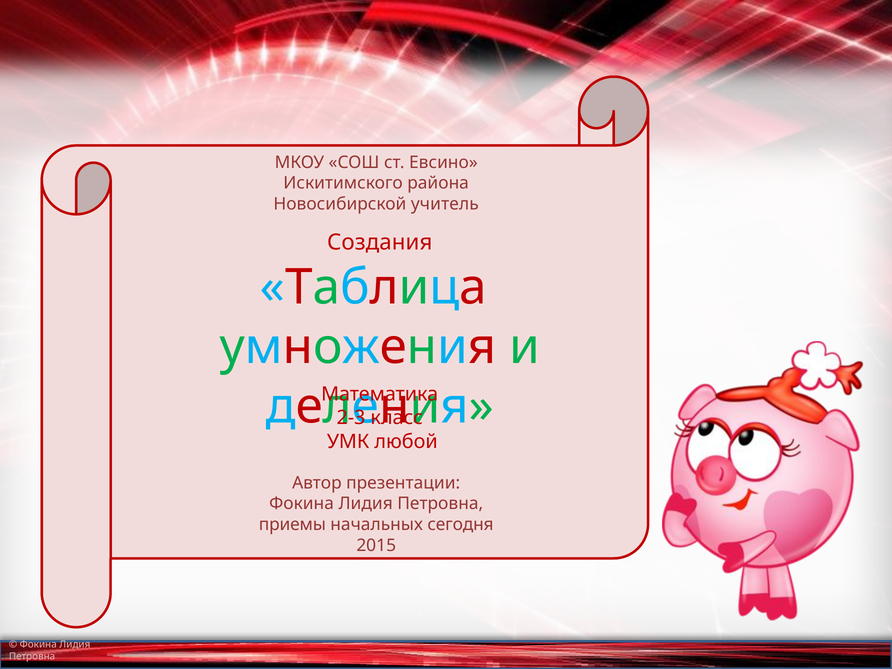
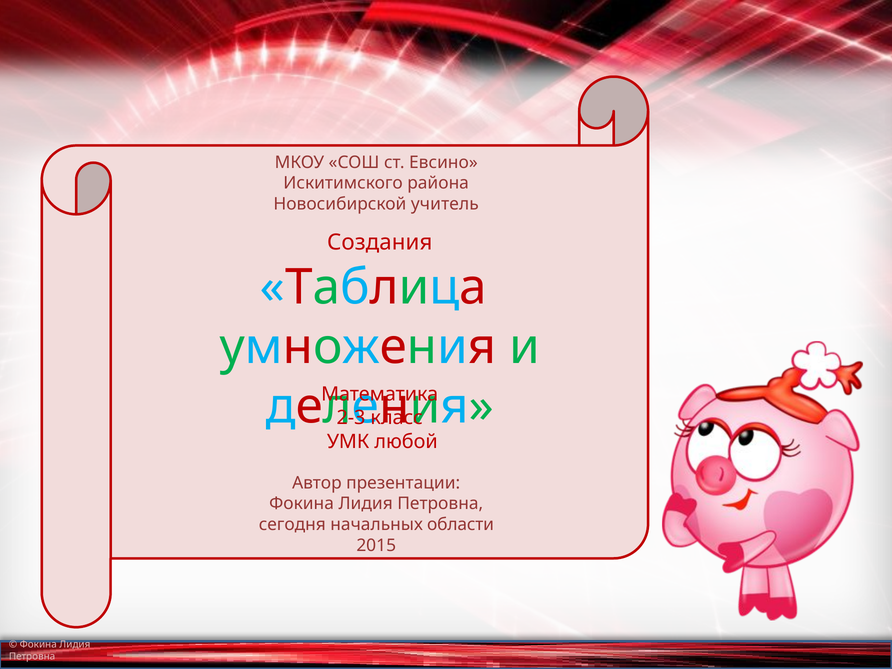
приемы: приемы -> сегодня (292, 525)
сегодня: сегодня -> области (461, 525)
